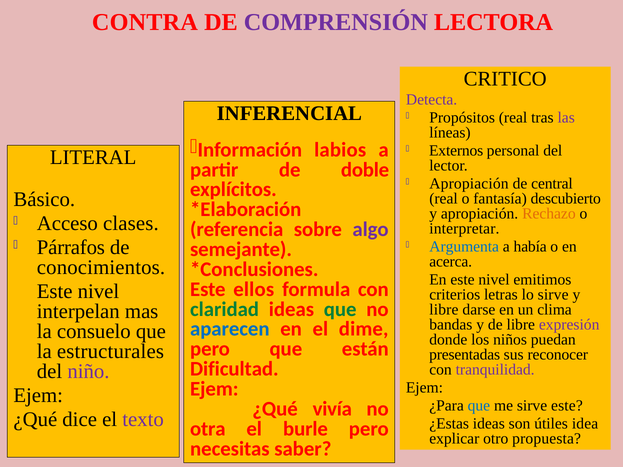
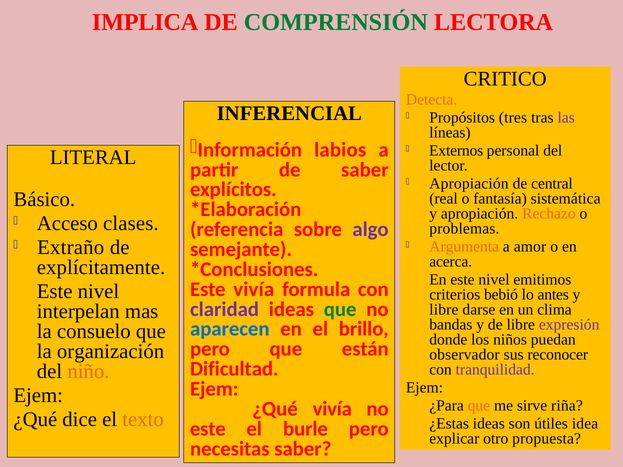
CONTRA: CONTRA -> IMPLICA (145, 22)
COMPRENSIÓN colour: purple -> green (336, 22)
Detecta colour: purple -> orange (432, 100)
Propósitos real: real -> tres (513, 118)
de doble: doble -> saber (365, 170)
descubierto: descubierto -> sistemática (566, 199)
interpretar: interpretar -> problemas (464, 229)
Párrafos: Párrafos -> Extraño (71, 248)
Argumenta colour: blue -> orange (464, 247)
había: había -> amor (530, 247)
conocimientos: conocimientos -> explícitamente (101, 268)
Este ellos: ellos -> vivía (254, 289)
letras: letras -> bebió (501, 295)
lo sirve: sirve -> antes (553, 295)
claridad colour: green -> purple (225, 309)
dime: dime -> brillo (364, 329)
estructurales: estructurales -> organización (111, 352)
presentadas: presentadas -> observador (464, 355)
niño colour: purple -> orange (88, 372)
que colour: blue -> orange (479, 406)
sirve este: este -> riña (567, 406)
texto colour: purple -> orange (143, 420)
otra: otra -> este (208, 429)
